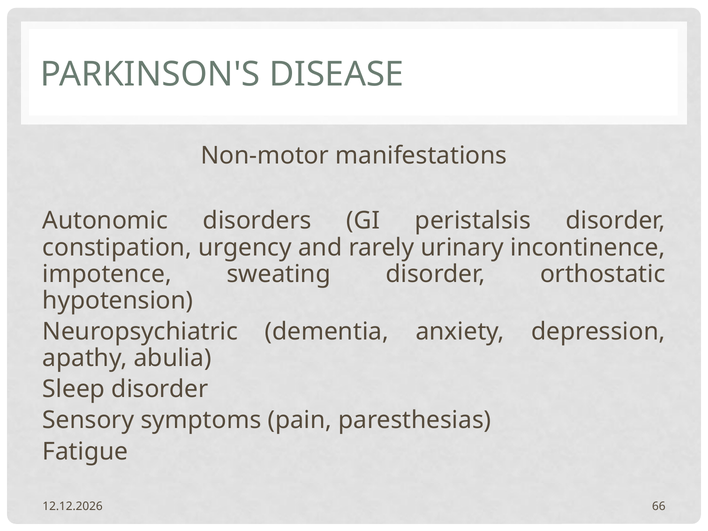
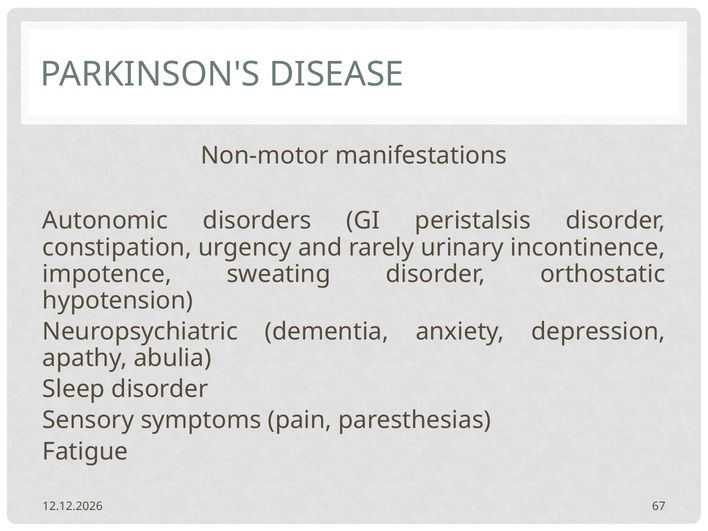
66: 66 -> 67 (659, 506)
